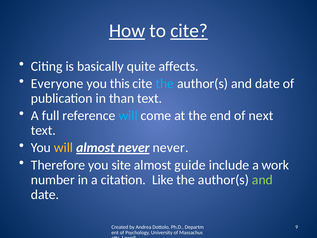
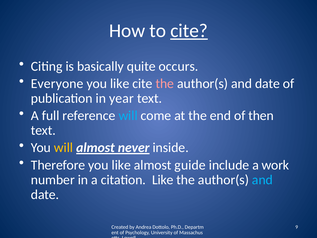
How underline: present -> none (127, 31)
affects: affects -> occurs (179, 66)
this: this -> like (120, 83)
the colour: light blue -> pink (165, 83)
than: than -> year (122, 98)
next: next -> then (261, 116)
never: never -> inside (171, 148)
Therefore you site: site -> like (121, 165)
and colour: light green -> light blue (262, 180)
